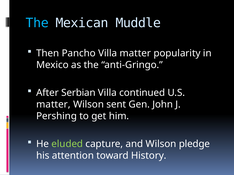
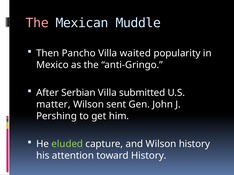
The colour: light blue -> pink (37, 23)
Villa matter: matter -> waited (135, 53)
continued: continued -> submitted (142, 93)
Wilson pledge: pledge -> history (194, 144)
